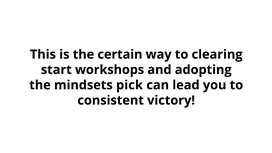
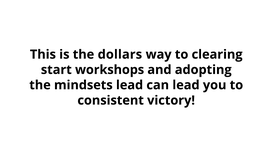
certain: certain -> dollars (120, 54)
mindsets pick: pick -> lead (130, 85)
